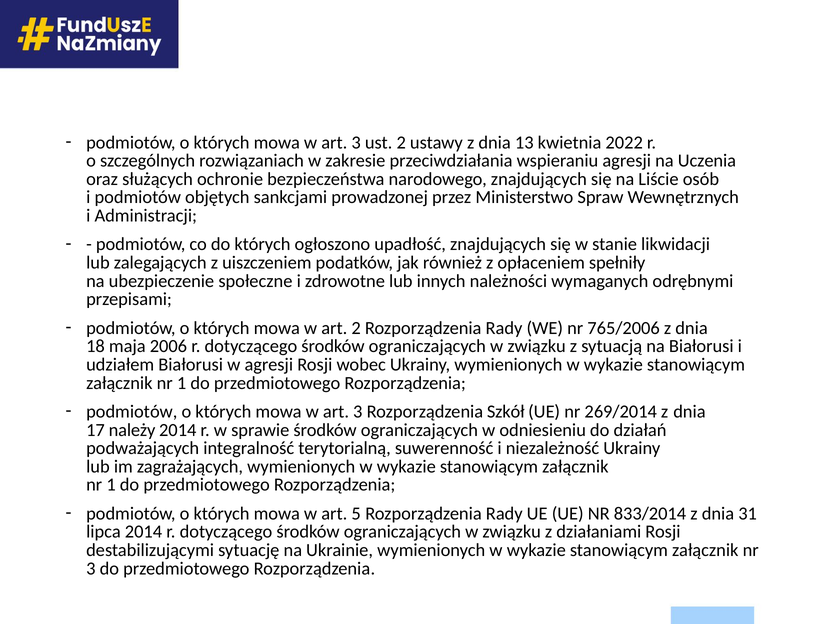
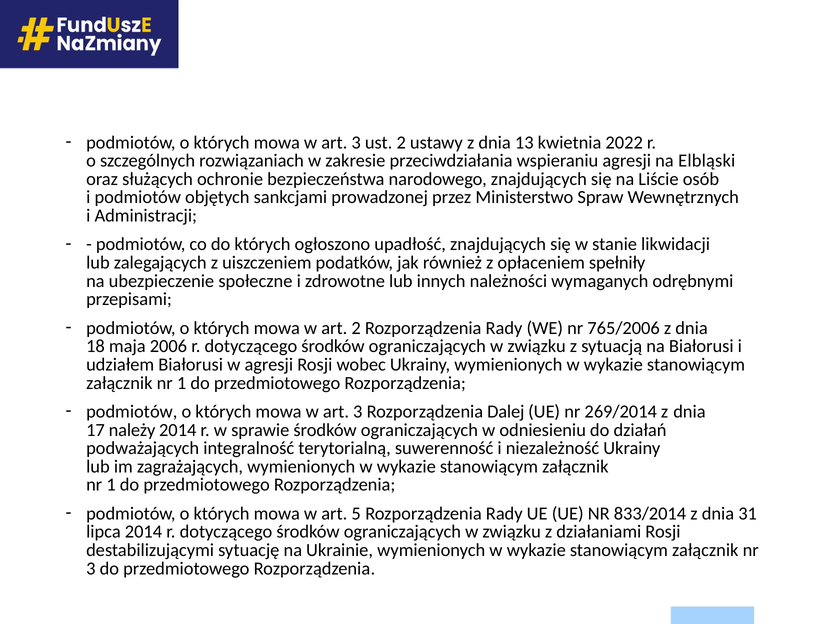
Uczenia: Uczenia -> Elbląski (707, 161)
Szkół: Szkół -> Dalej (506, 411)
